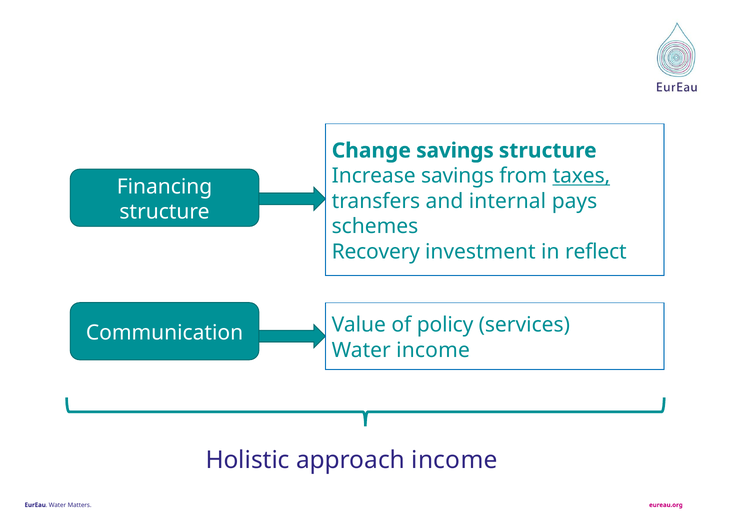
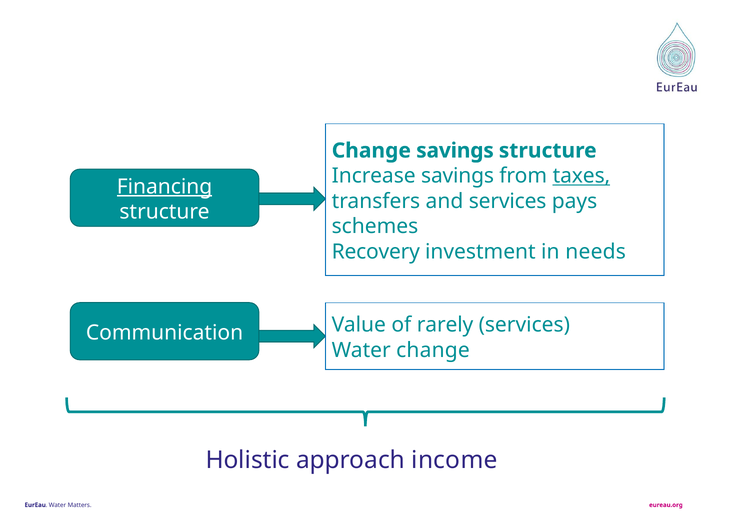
Financing underline: none -> present (165, 186)
and internal: internal -> services (508, 201)
reflect: reflect -> needs (596, 251)
policy: policy -> rarely (445, 325)
Water income: income -> change (433, 350)
